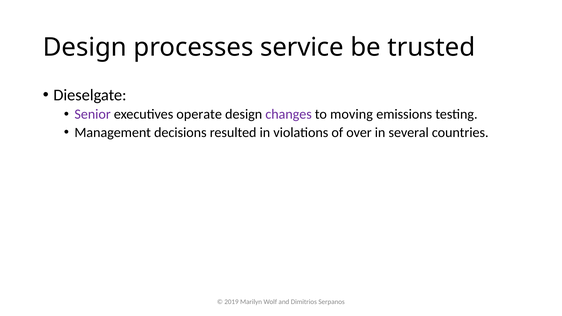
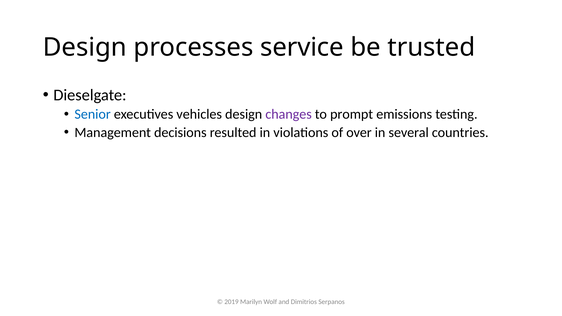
Senior colour: purple -> blue (93, 114)
operate: operate -> vehicles (199, 114)
moving: moving -> prompt (352, 114)
